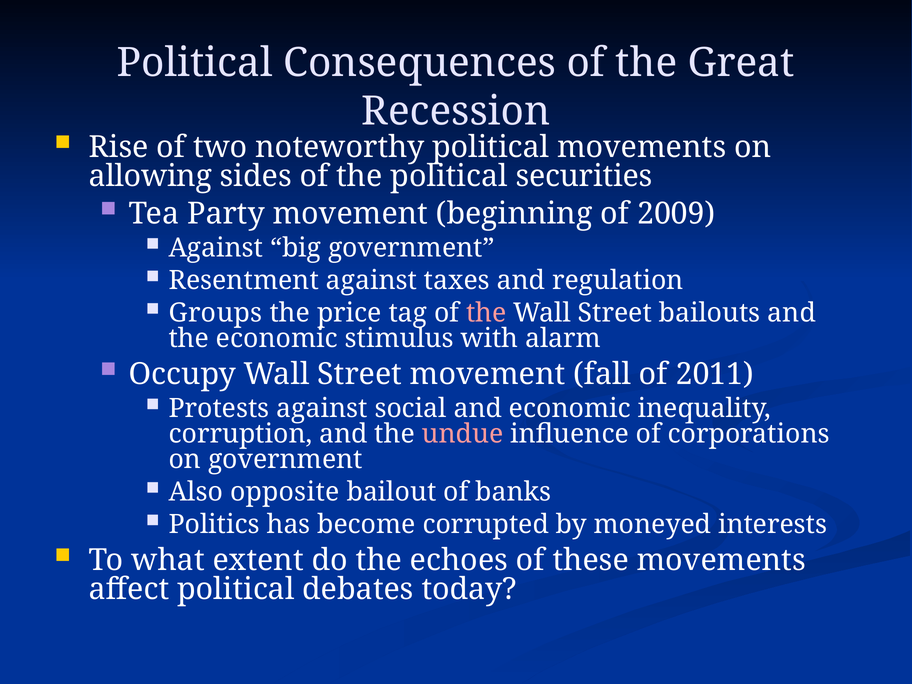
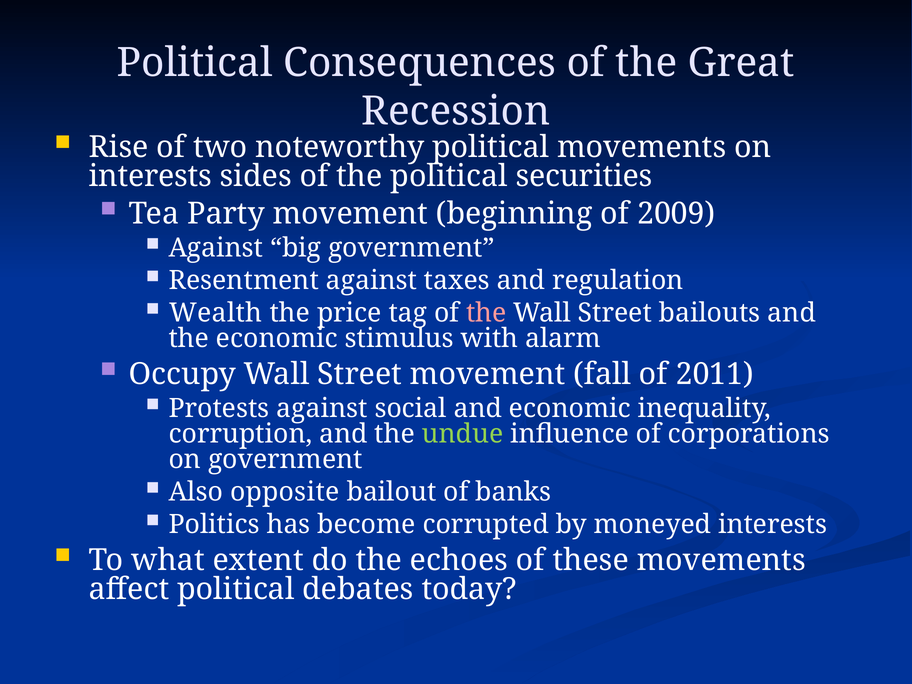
allowing: allowing -> interests (150, 176)
Groups: Groups -> Wealth (216, 313)
undue colour: pink -> light green (463, 434)
